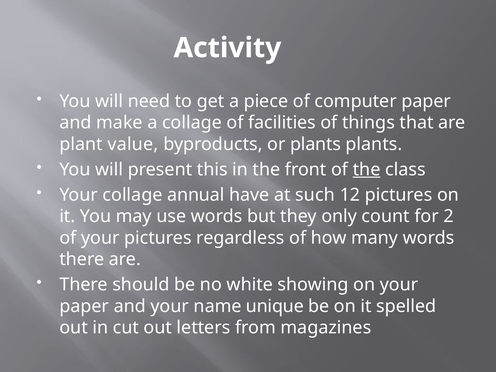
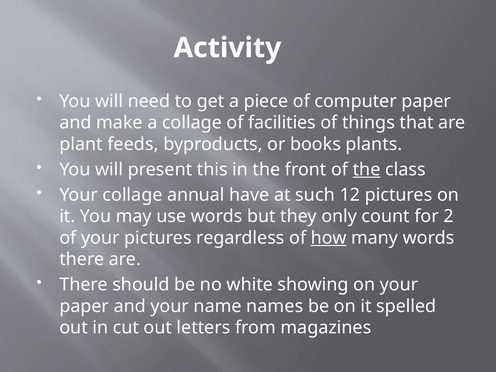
value: value -> feeds (133, 144)
or plants: plants -> books (315, 144)
how underline: none -> present (329, 238)
unique: unique -> names (275, 306)
